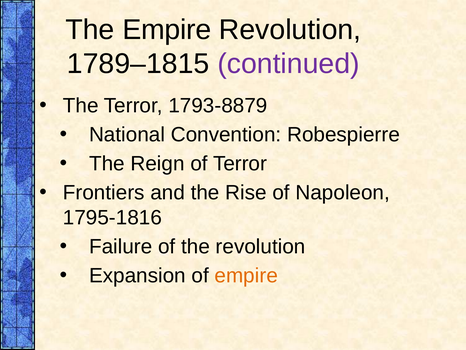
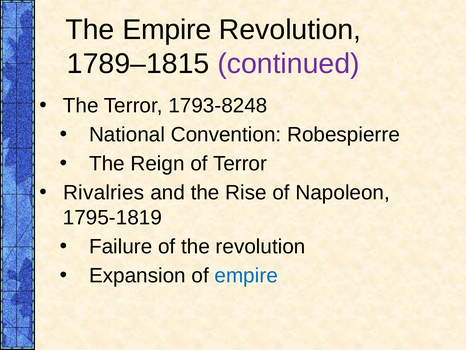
1793-8879: 1793-8879 -> 1793-8248 (218, 106)
Frontiers: Frontiers -> Rivalries (104, 193)
1795-1816: 1795-1816 -> 1795-1819 (112, 217)
empire colour: orange -> blue (246, 275)
